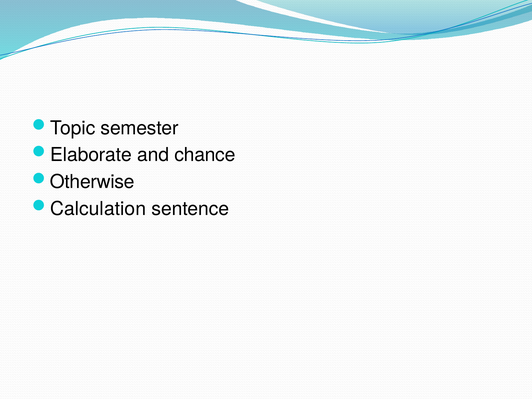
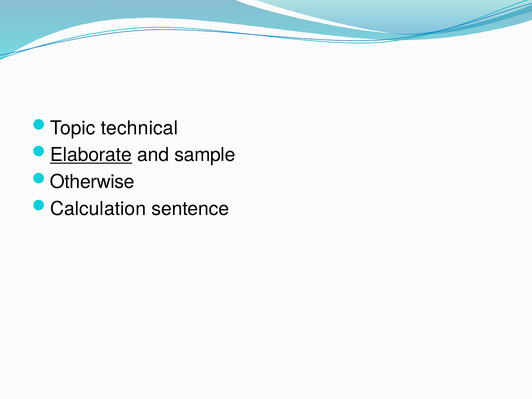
semester: semester -> technical (139, 128)
Elaborate underline: none -> present (91, 155)
chance: chance -> sample (205, 155)
